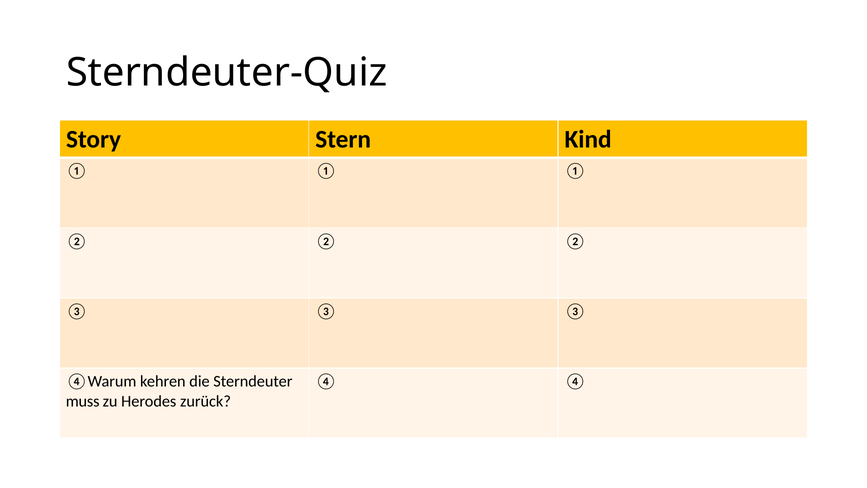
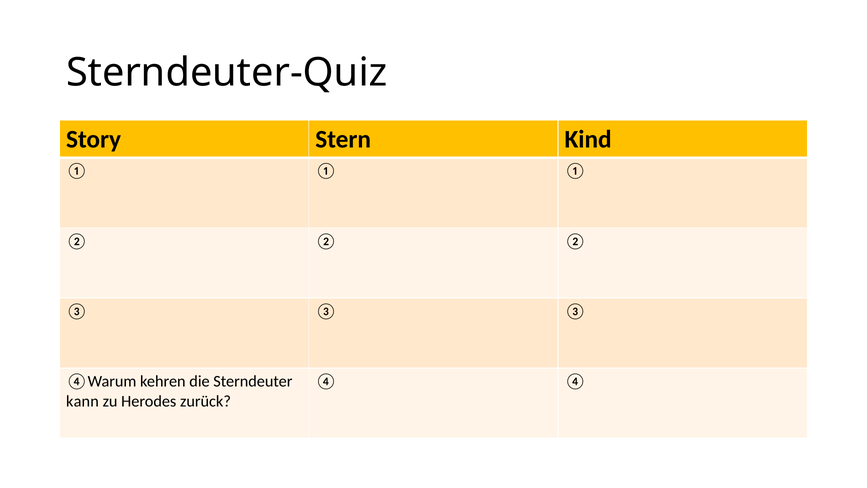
muss: muss -> kann (82, 401)
